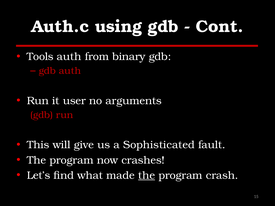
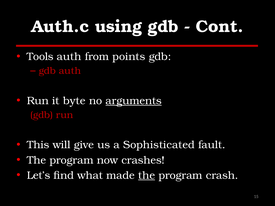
binary: binary -> points (129, 57)
user: user -> byte (74, 101)
arguments underline: none -> present (134, 101)
